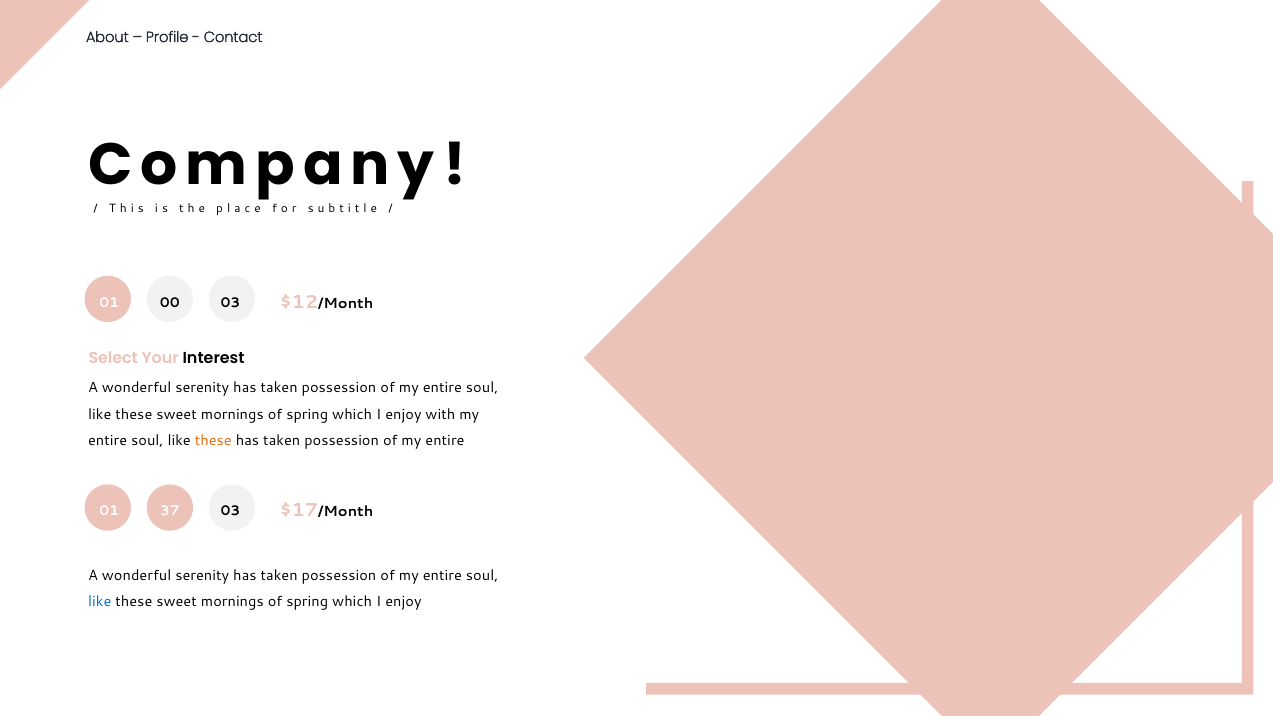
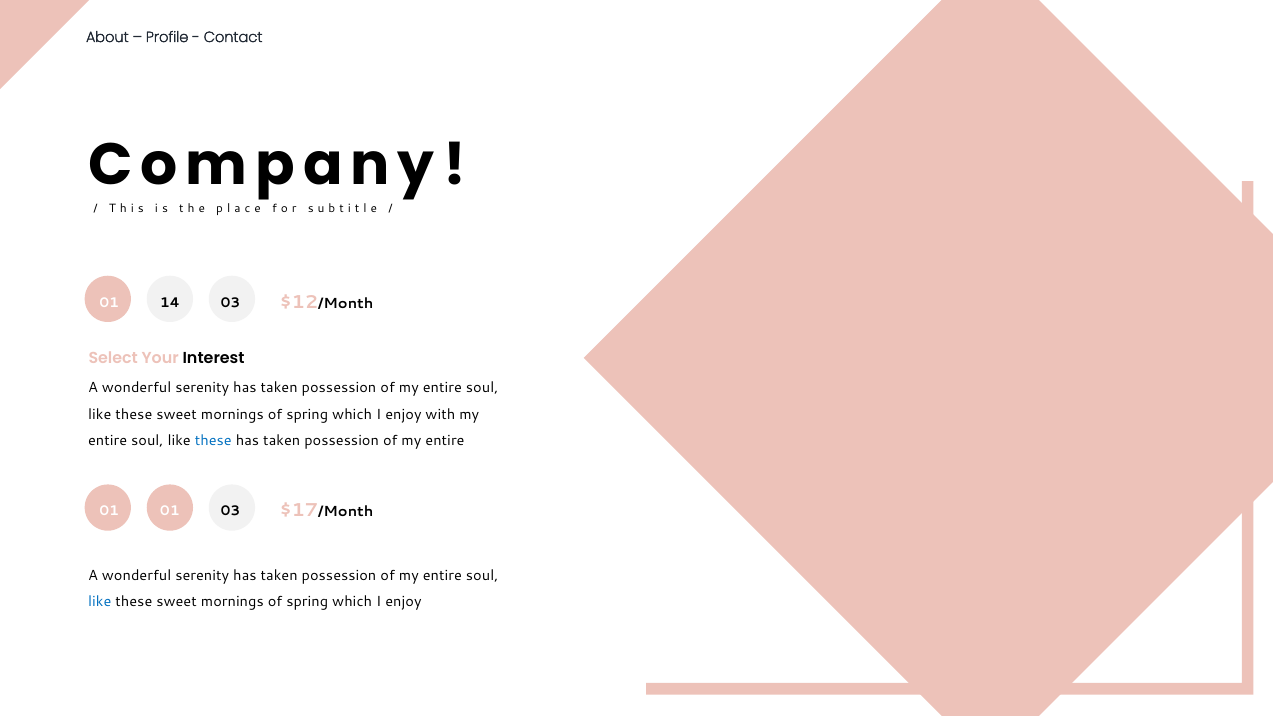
00: 00 -> 14 (170, 303)
these colour: orange -> blue (213, 441)
01 37: 37 -> 01 (170, 511)
